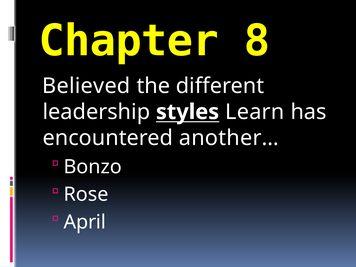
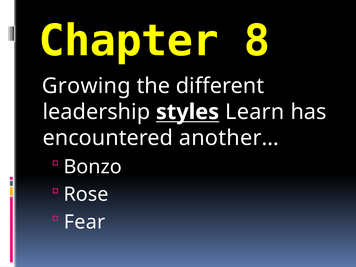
Believed: Believed -> Growing (86, 86)
April: April -> Fear (85, 222)
